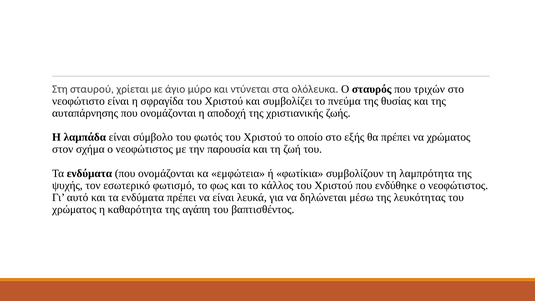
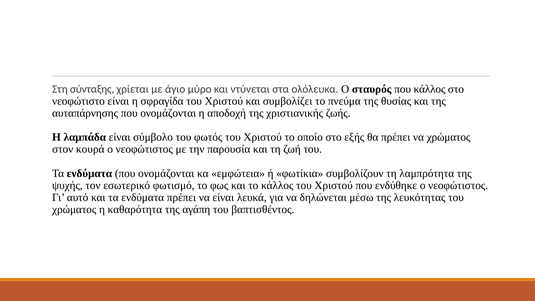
σταυρού: σταυρού -> σύνταξης (92, 89)
που τριχών: τριχών -> κάλλος (429, 89)
σχήμα: σχήμα -> κουρά (90, 149)
